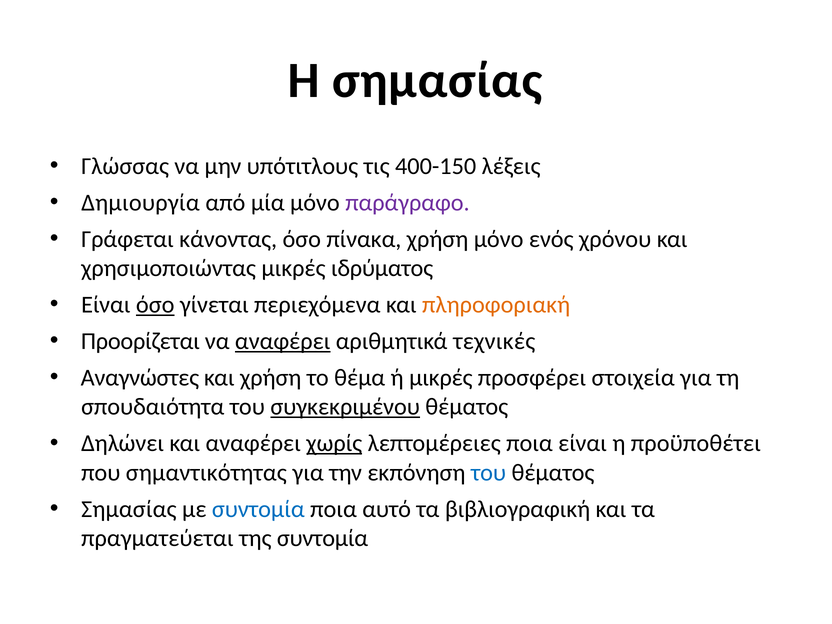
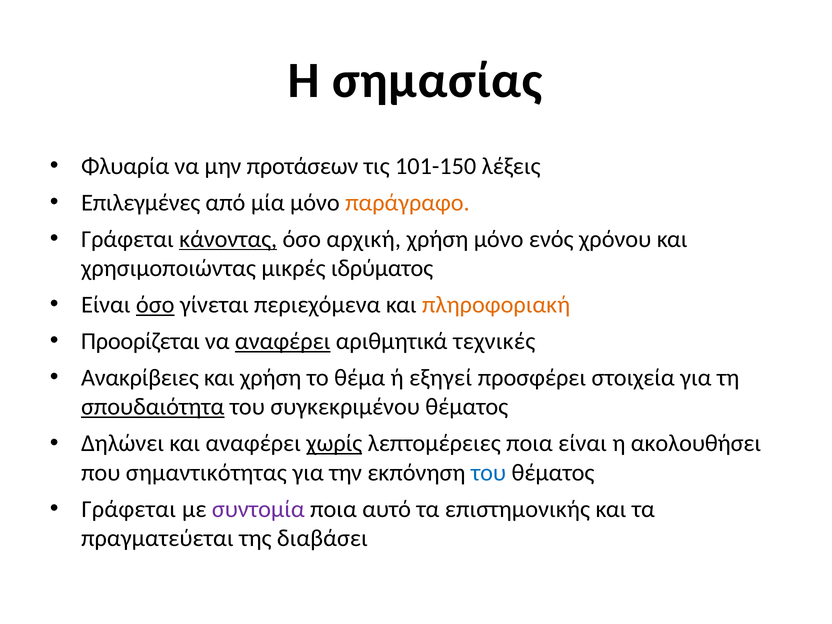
Γλώσσας: Γλώσσας -> Φλυαρία (125, 166)
υπότιτλους: υπότιτλους -> προτάσεων (303, 166)
400-150: 400-150 -> 101-150 (436, 166)
Δημιουργία: Δημιουργία -> Επιλεγμένες (141, 203)
παράγραφο colour: purple -> orange (407, 203)
κάνοντας underline: none -> present (228, 239)
πίνακα: πίνακα -> αρχική (364, 239)
Αναγνώστες: Αναγνώστες -> Ανακρίβειες (140, 378)
ή μικρές: μικρές -> εξηγεί (441, 378)
σπουδαιότητα underline: none -> present (153, 407)
συγκεκριμένου underline: present -> none (345, 407)
προϋποθέτει: προϋποθέτει -> ακολουθήσει (696, 443)
Σημασίας: Σημασίας -> Γράφεται (129, 509)
συντομία colour: blue -> purple (258, 509)
βιβλιογραφική: βιβλιογραφική -> επιστημονικής (517, 509)
της συντομία: συντομία -> διαβάσει (322, 538)
